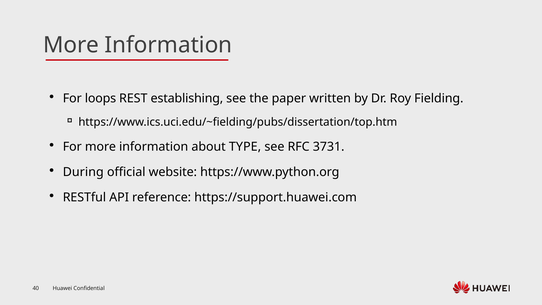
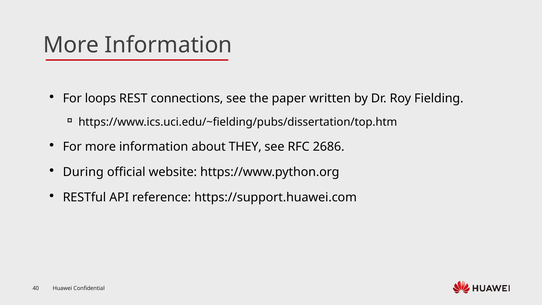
establishing: establishing -> connections (187, 98)
TYPE: TYPE -> THEY (245, 147)
3731: 3731 -> 2686 (329, 147)
